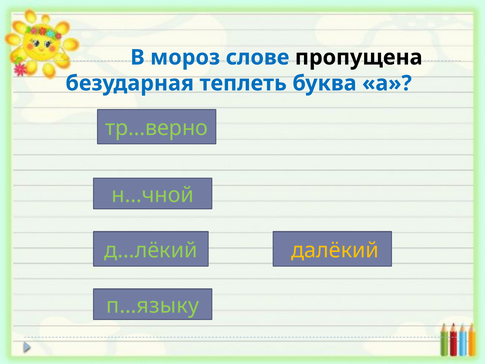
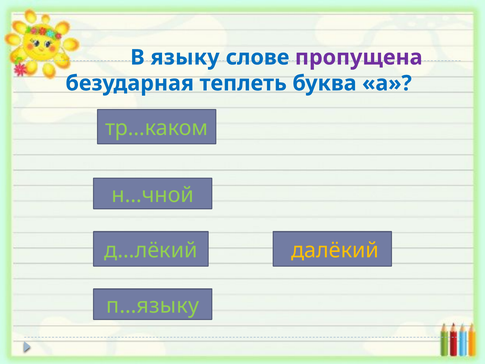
мороз: мороз -> языку (185, 57)
пропущена colour: black -> purple (359, 57)
тр…верно: тр…верно -> тр…каком (157, 128)
